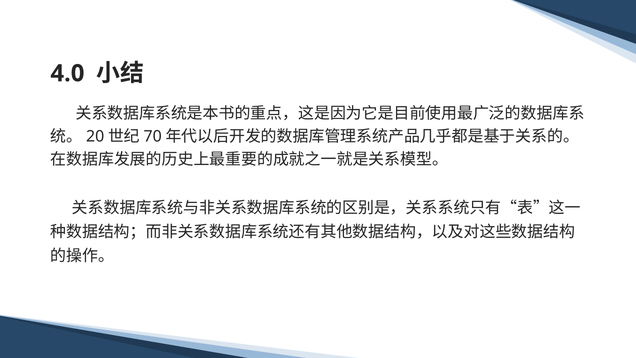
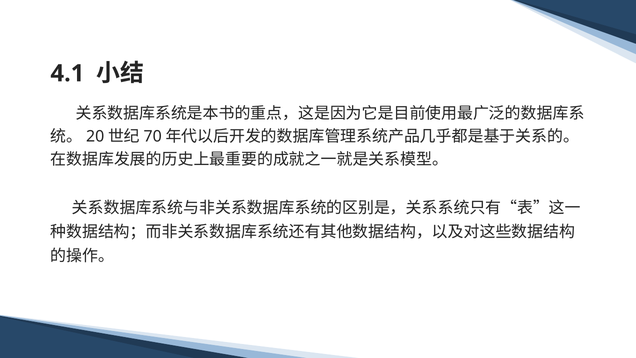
4.0: 4.0 -> 4.1 (67, 73)
